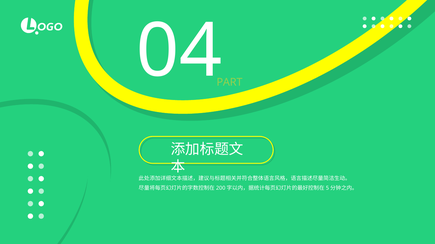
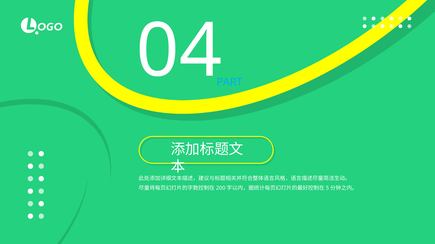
PART colour: light green -> light blue (230, 82)
